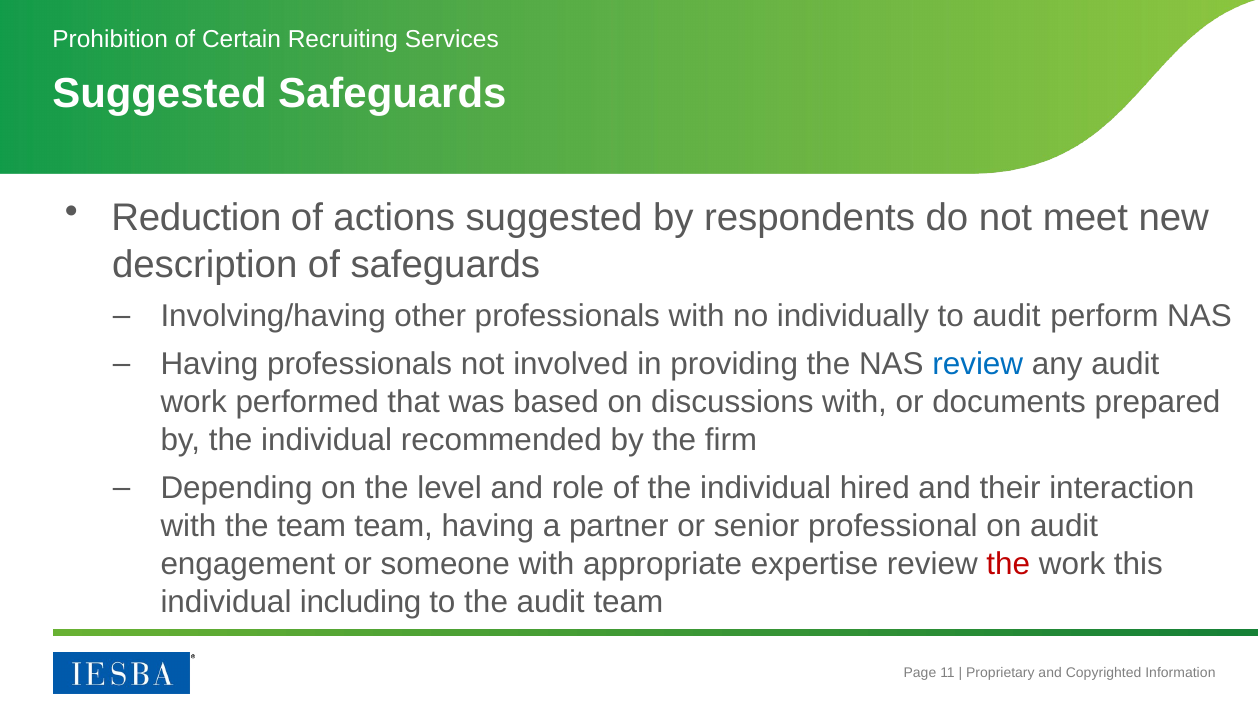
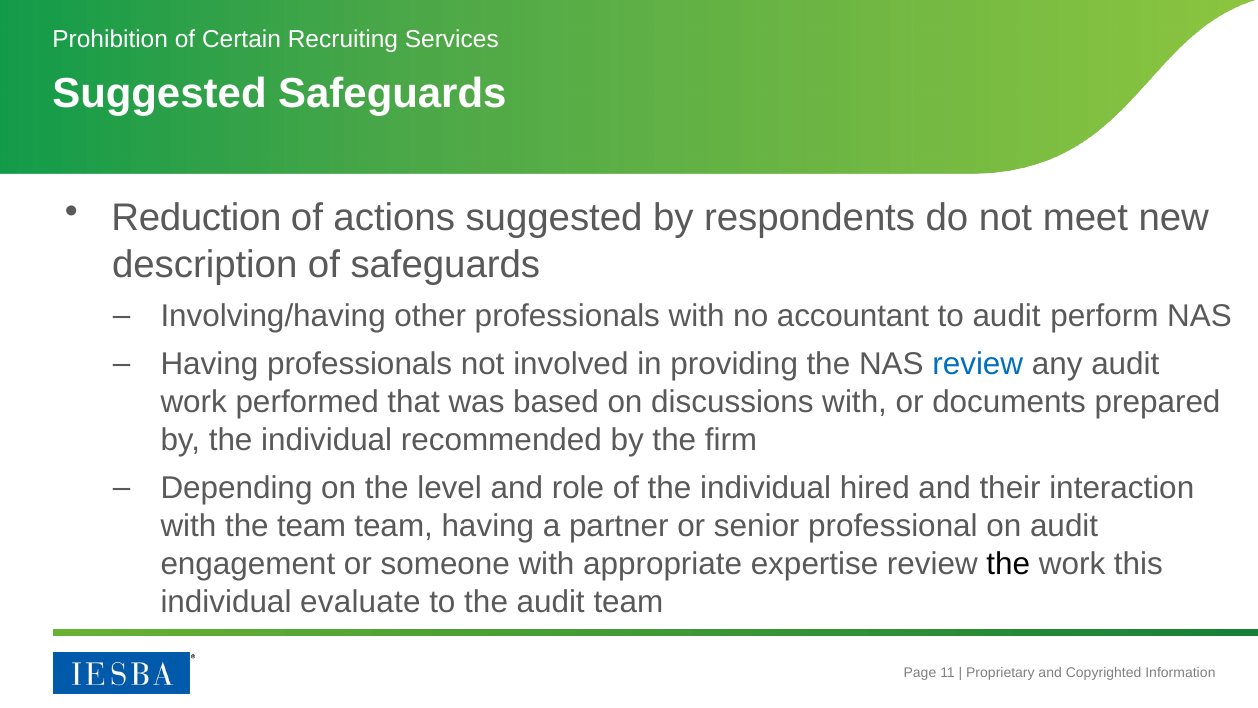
individually: individually -> accountant (853, 316)
the colour: red -> black (1008, 564)
including: including -> evaluate (360, 601)
